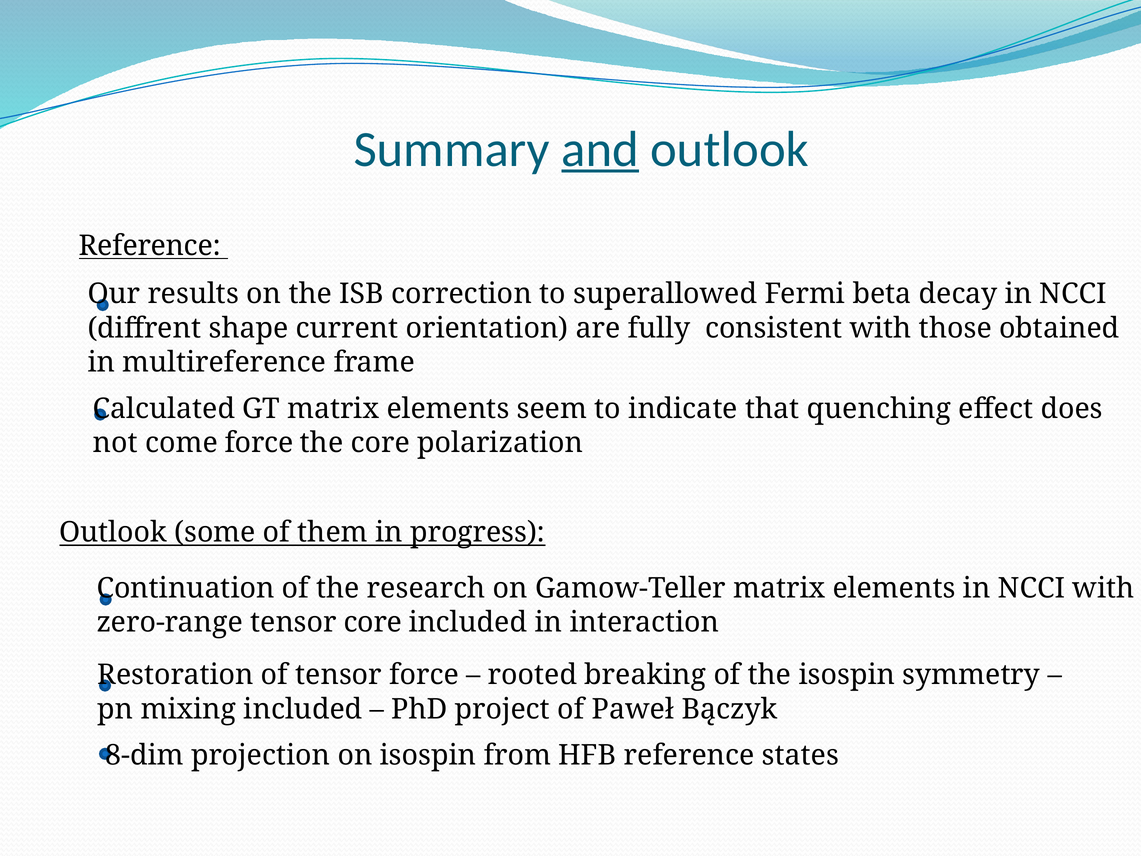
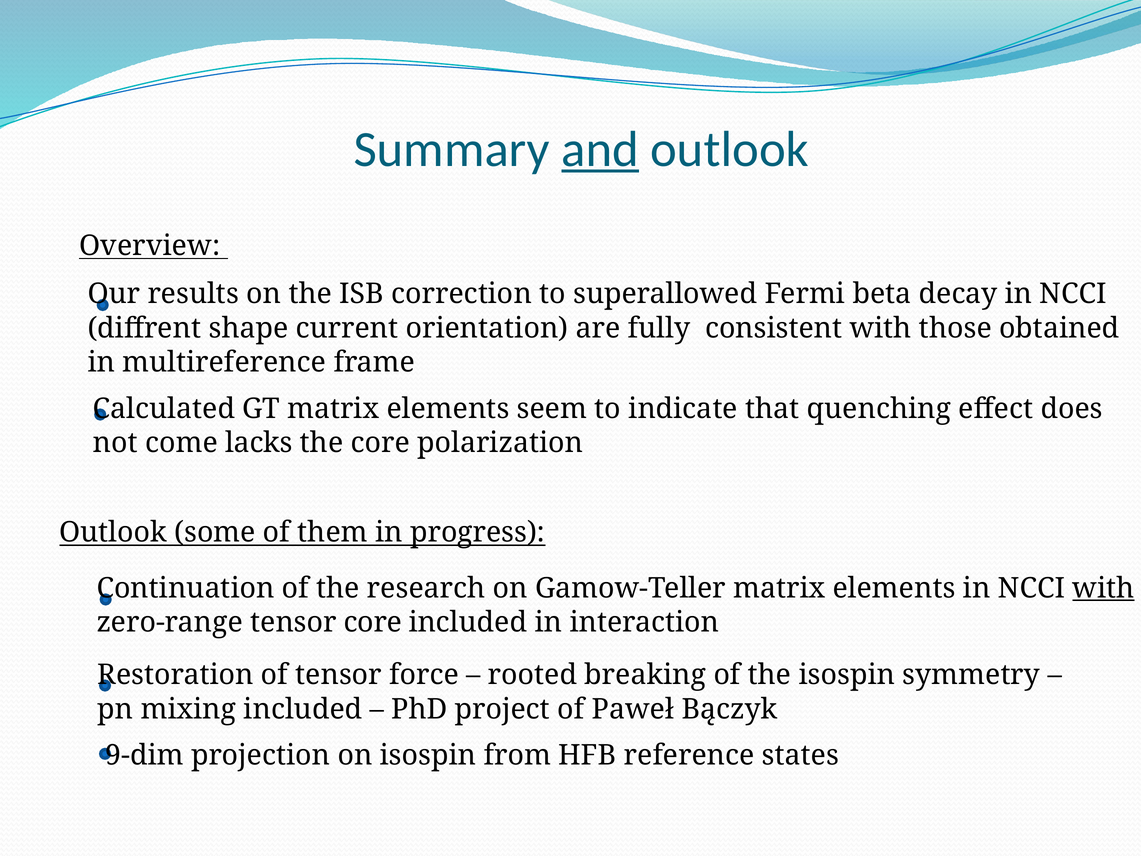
Reference: Reference -> Overview (150, 246)
come force: force -> lacks (259, 443)
with underline: none -> present (1103, 588)
8-dim: 8-dim -> 9-dim (145, 755)
